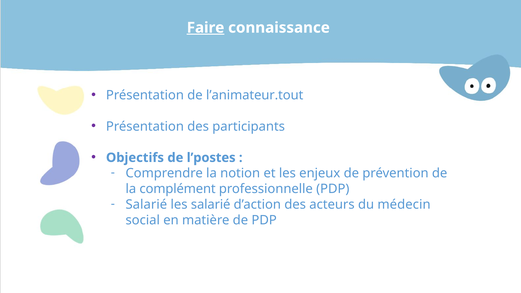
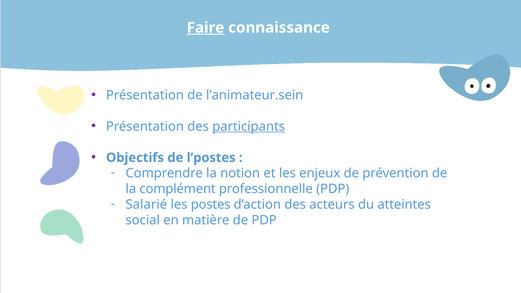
l’animateur.tout: l’animateur.tout -> l’animateur.sein (255, 95)
participants underline: none -> present (249, 126)
les salarié: salarié -> postes (211, 205)
médecin: médecin -> atteintes (404, 205)
